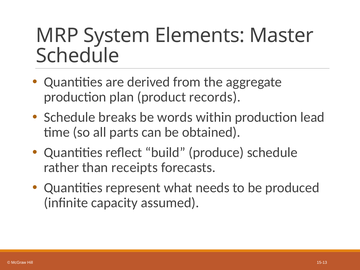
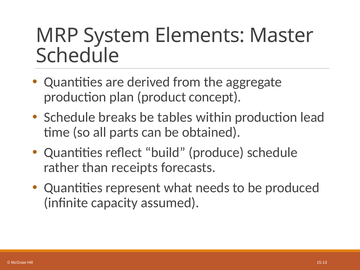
records: records -> concept (215, 97)
words: words -> tables (175, 117)
